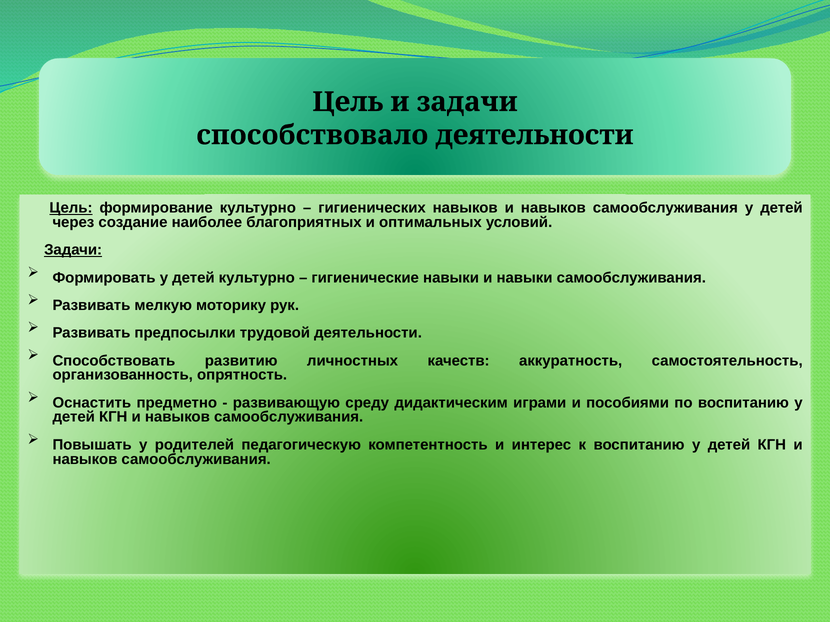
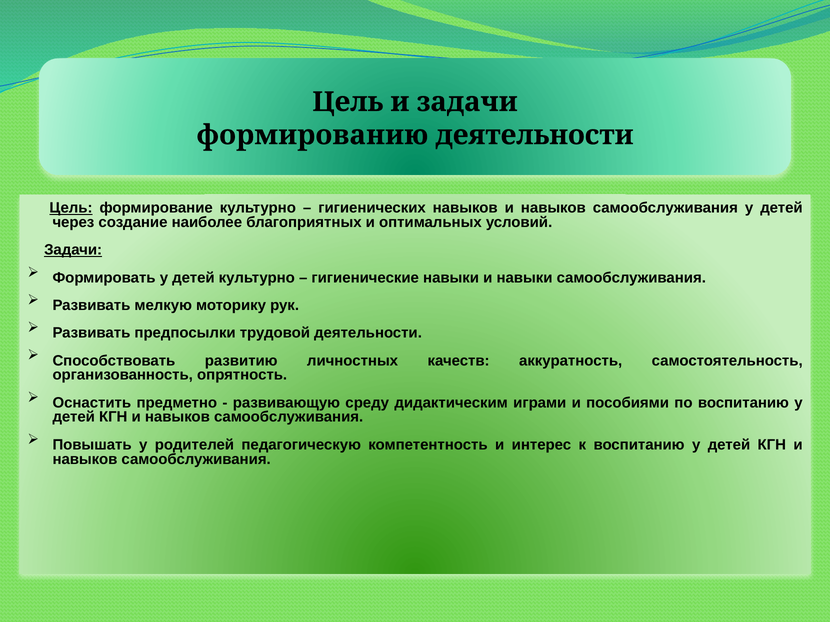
способствовало: способствовало -> формированию (312, 135)
